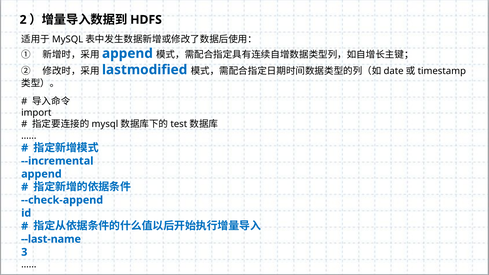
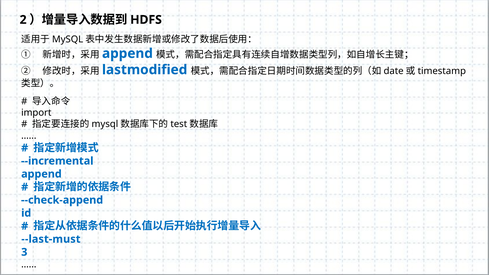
--last-name: --last-name -> --last-must (51, 239)
